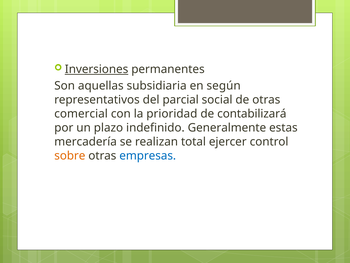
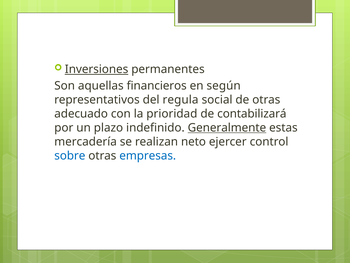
subsidiaria: subsidiaria -> financieros (157, 85)
parcial: parcial -> regula (181, 99)
comercial: comercial -> adecuado (81, 113)
Generalmente underline: none -> present (227, 127)
total: total -> neto (193, 141)
sobre colour: orange -> blue (70, 155)
